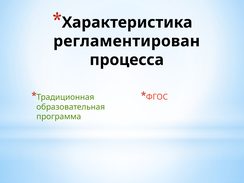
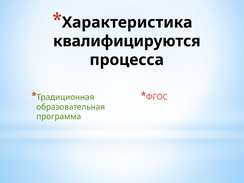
регламентирован: регламентирован -> квалифицируются (127, 41)
